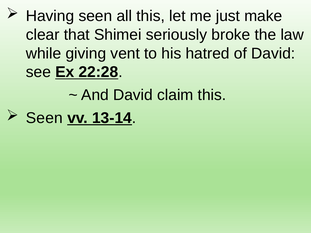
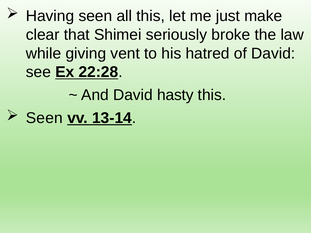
claim: claim -> hasty (175, 95)
